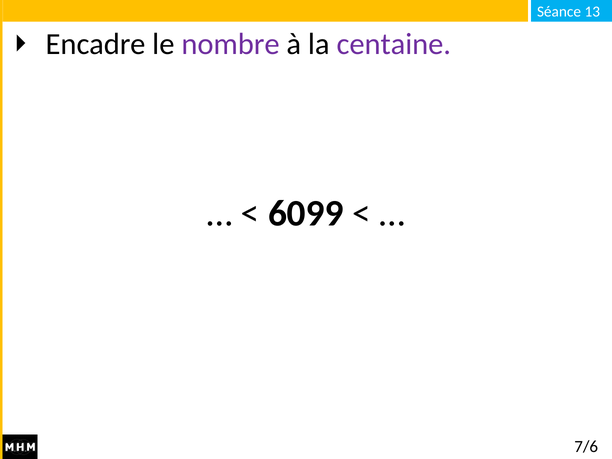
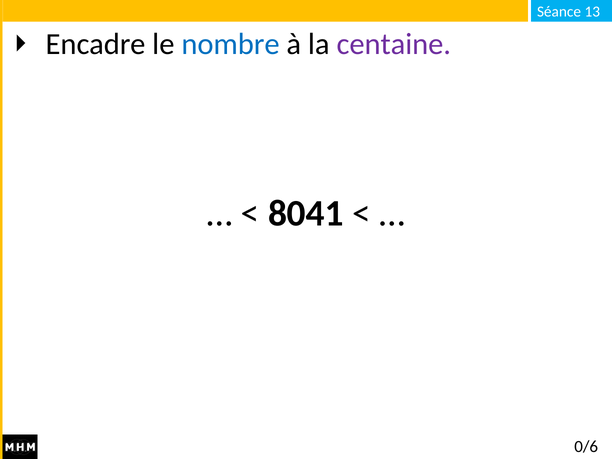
nombre colour: purple -> blue (231, 44)
6099: 6099 -> 8041 (306, 213)
7/6: 7/6 -> 0/6 (586, 447)
